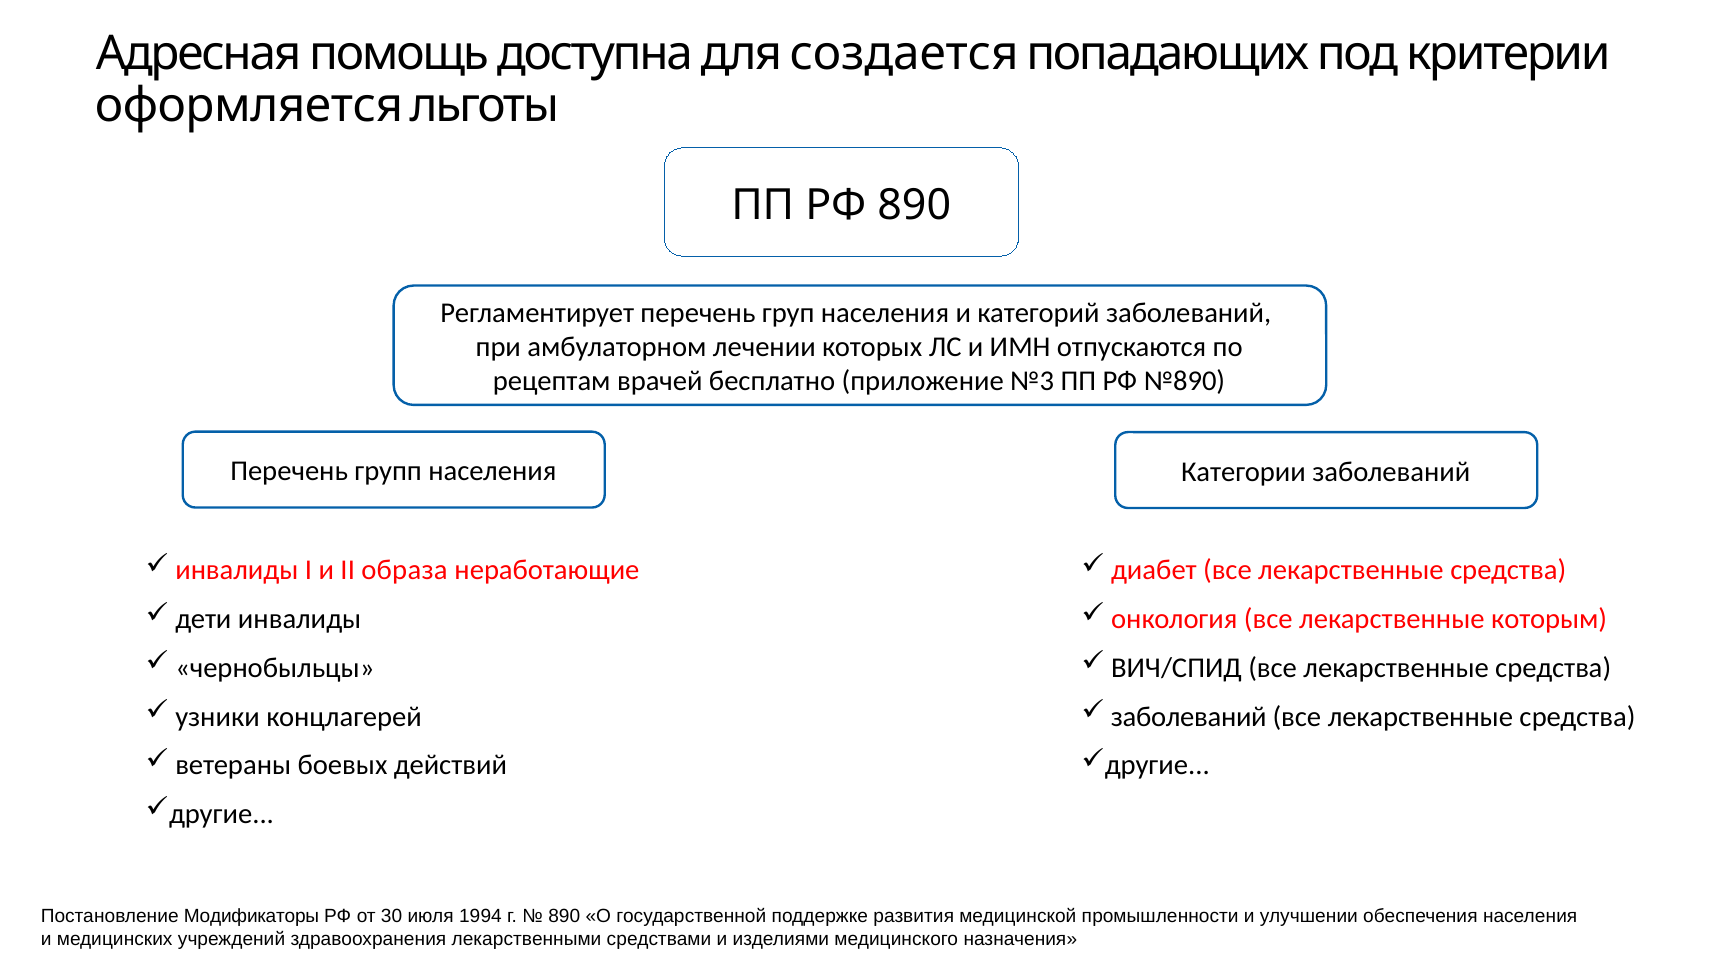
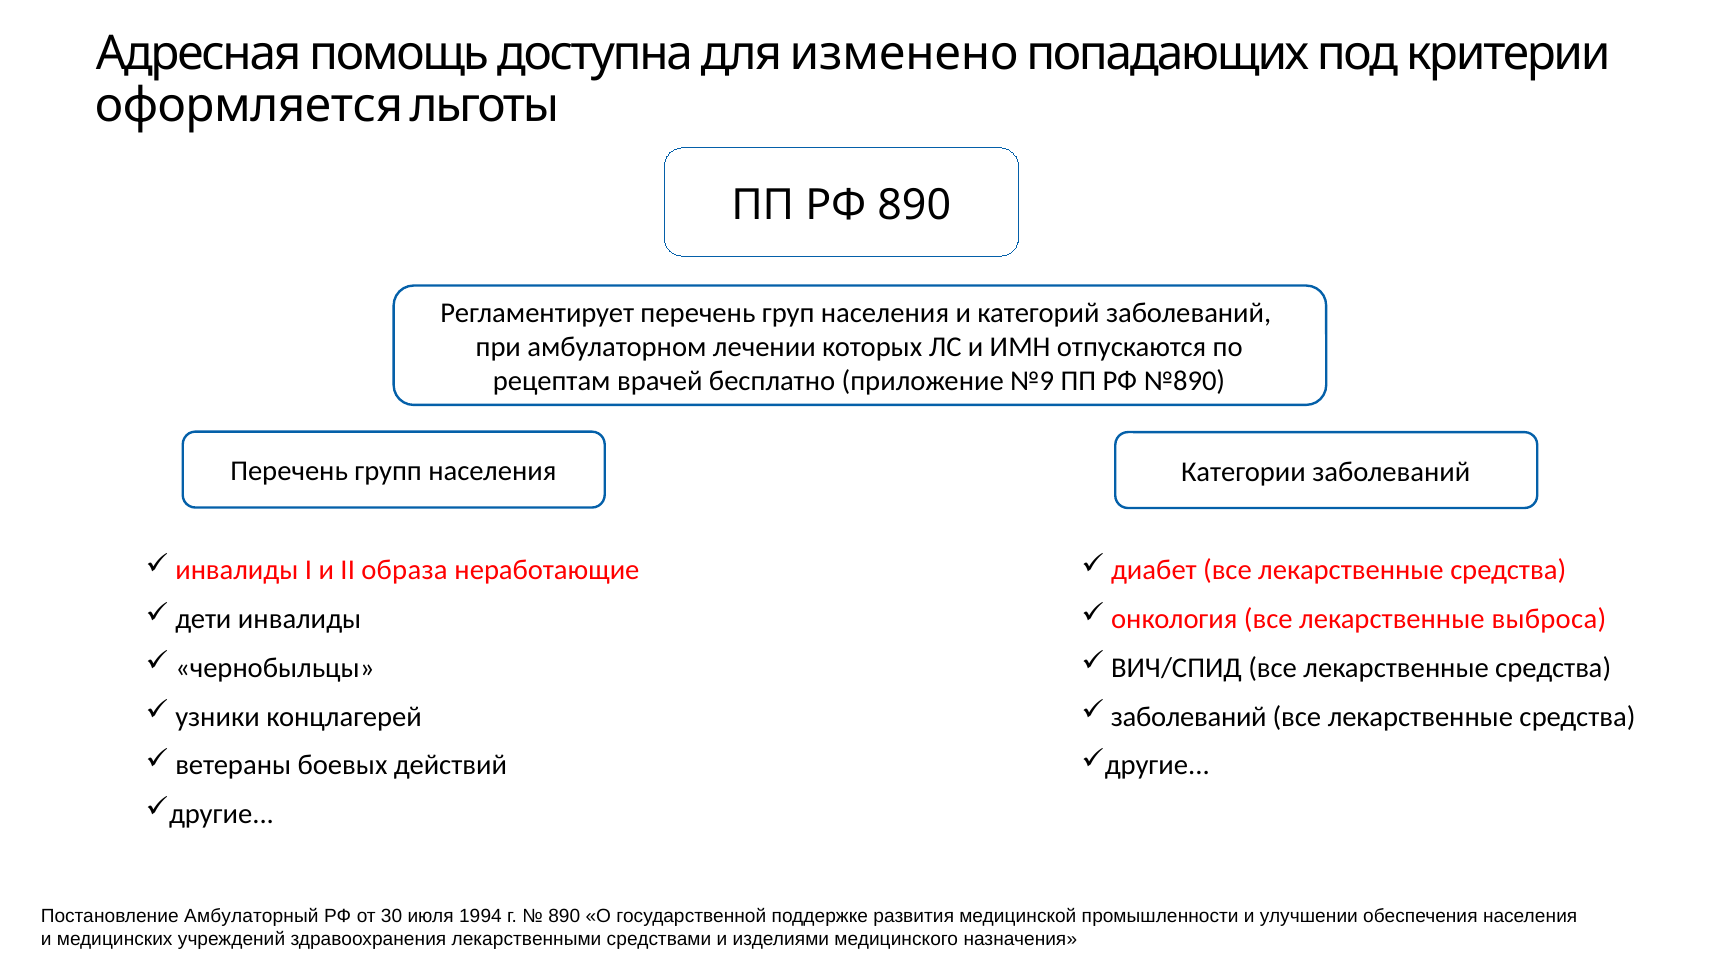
создается: создается -> изменено (904, 54)
№3: №3 -> №9 (1032, 382)
которым: которым -> выброса (1549, 619)
Модификаторы: Модификаторы -> Амбулаторный (251, 917)
